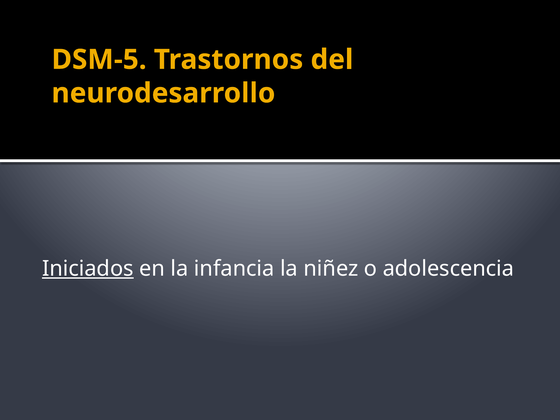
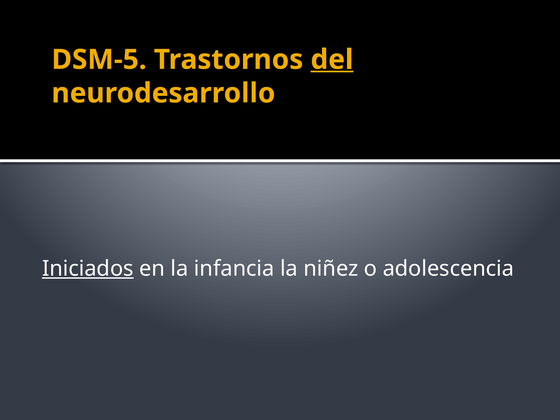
del underline: none -> present (332, 60)
